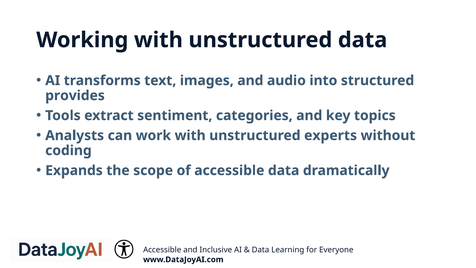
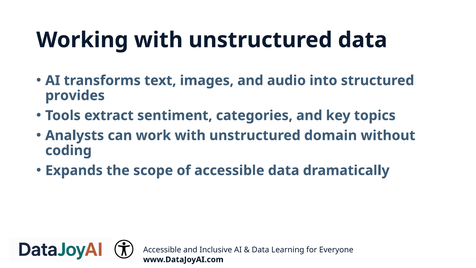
experts: experts -> domain (331, 135)
